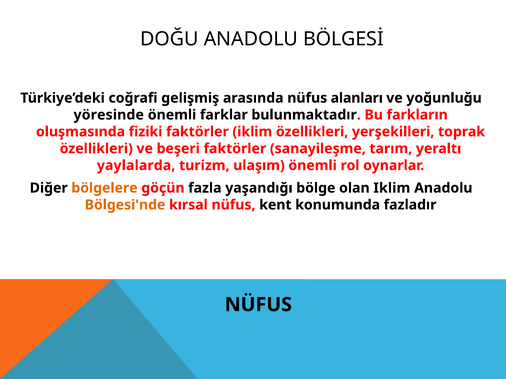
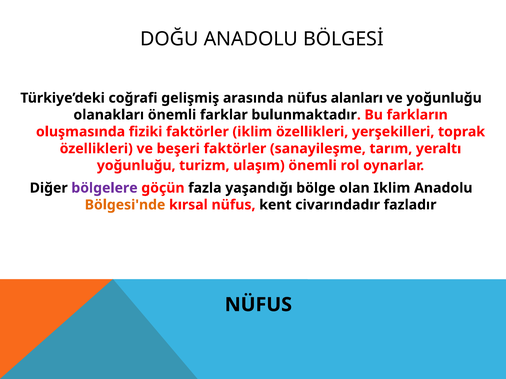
yöresinde: yöresinde -> olanakları (109, 115)
yaylalarda: yaylalarda -> yoğunluğu (136, 166)
bölgelere colour: orange -> purple (104, 188)
konumunda: konumunda -> civarındadır (338, 205)
